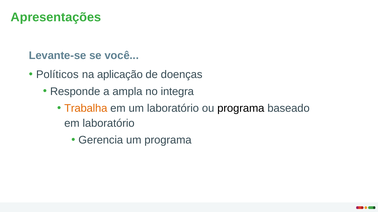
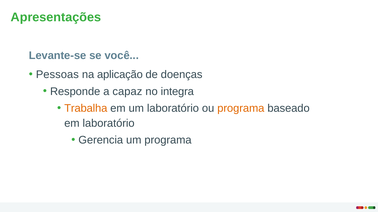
Políticos: Políticos -> Pessoas (57, 75)
ampla: ampla -> capaz (127, 92)
programa colour: black -> orange (241, 109)
